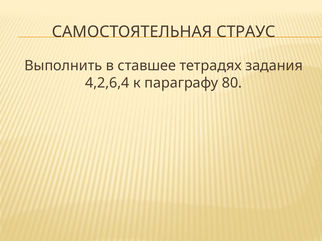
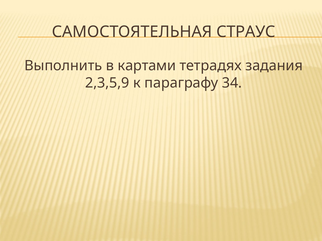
ставшее: ставшее -> картами (147, 66)
4,2,6,4: 4,2,6,4 -> 2,3,5,9 (107, 83)
80: 80 -> 34 (232, 83)
